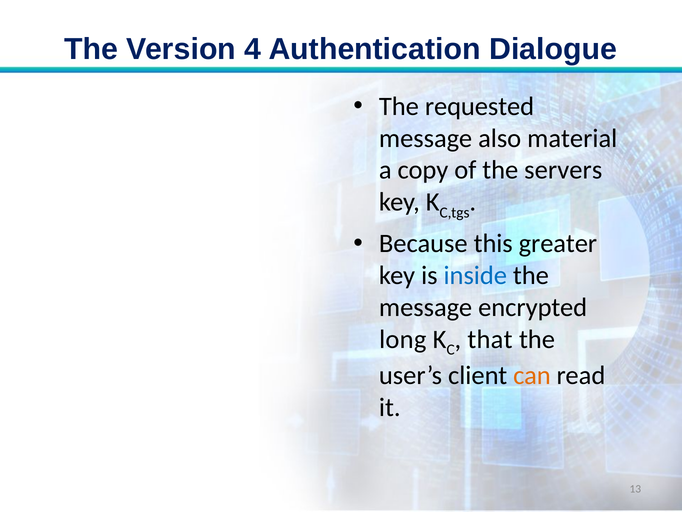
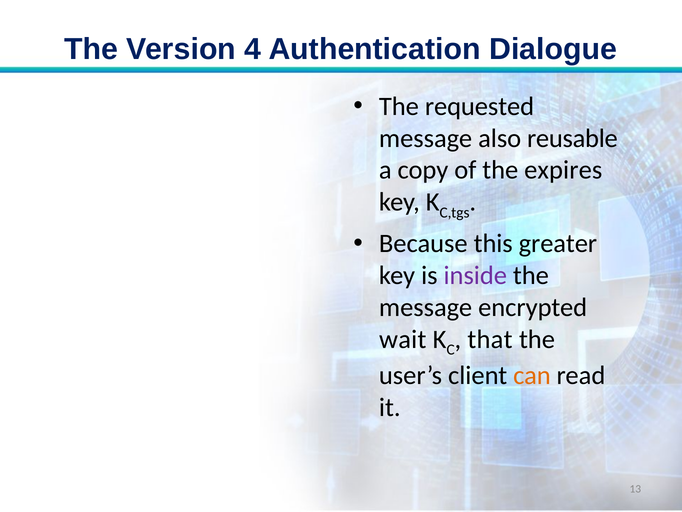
material: material -> reusable (572, 138)
servers: servers -> expires (563, 170)
inside colour: blue -> purple (475, 275)
long: long -> wait (403, 339)
